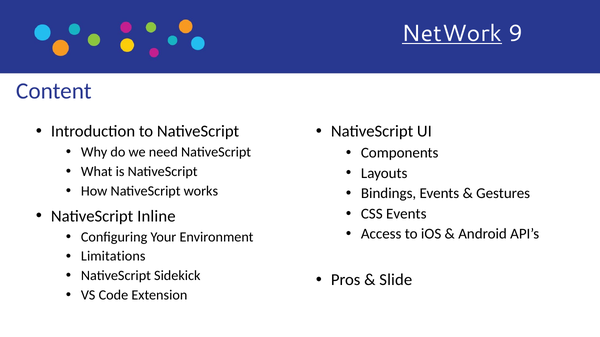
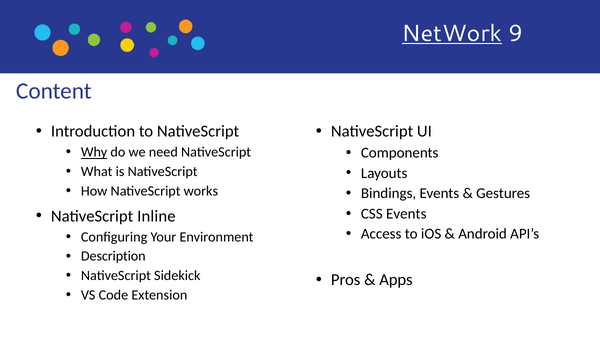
Why underline: none -> present (94, 152)
Limitations: Limitations -> Description (113, 257)
Slide: Slide -> Apps (396, 280)
